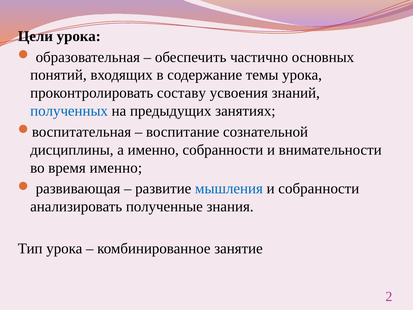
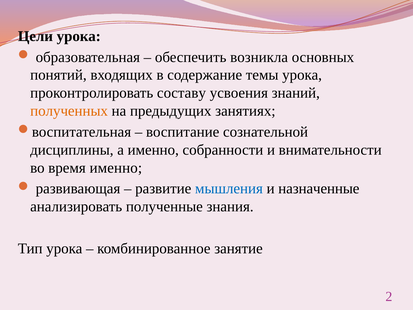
частично: частично -> возникла (259, 57)
полученных colour: blue -> orange (69, 111)
и собранности: собранности -> назначенные (319, 189)
